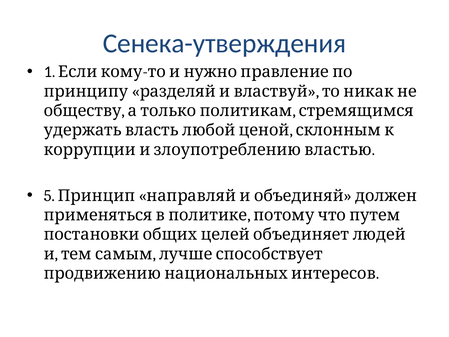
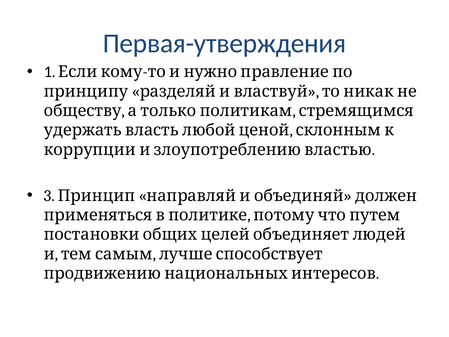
Сенека-утверждения: Сенека-утверждения -> Первая-утверждения (224, 43)
5: 5 -> 3 (49, 196)
